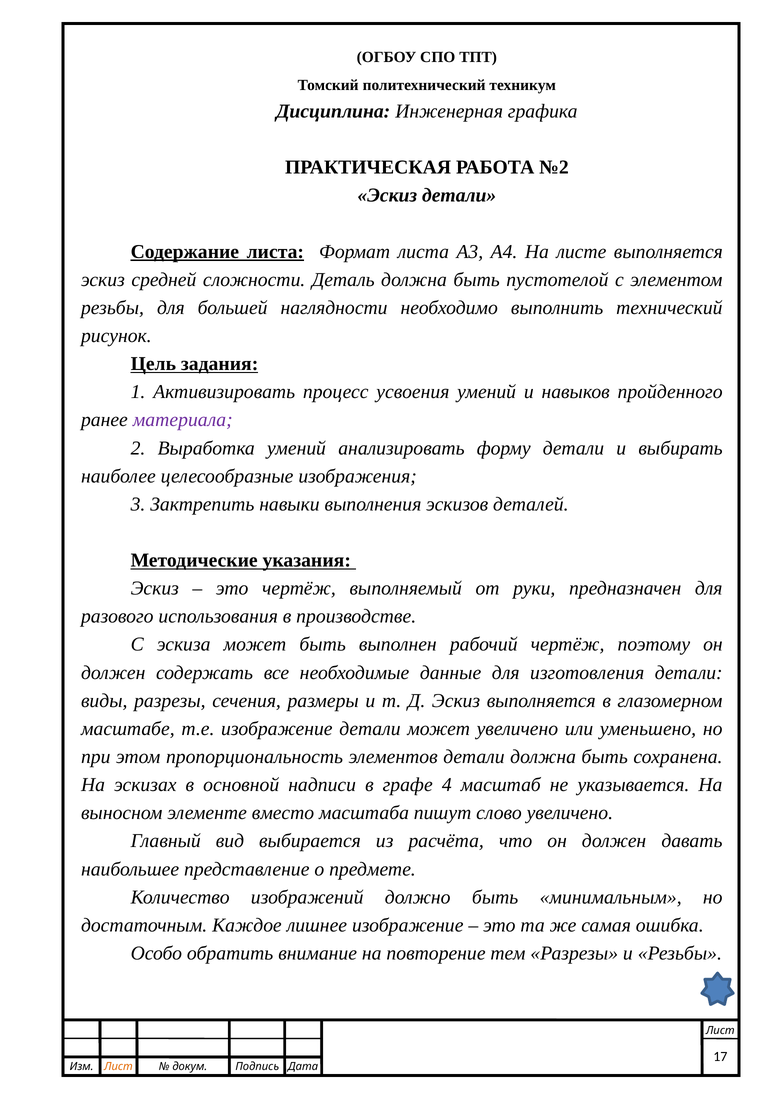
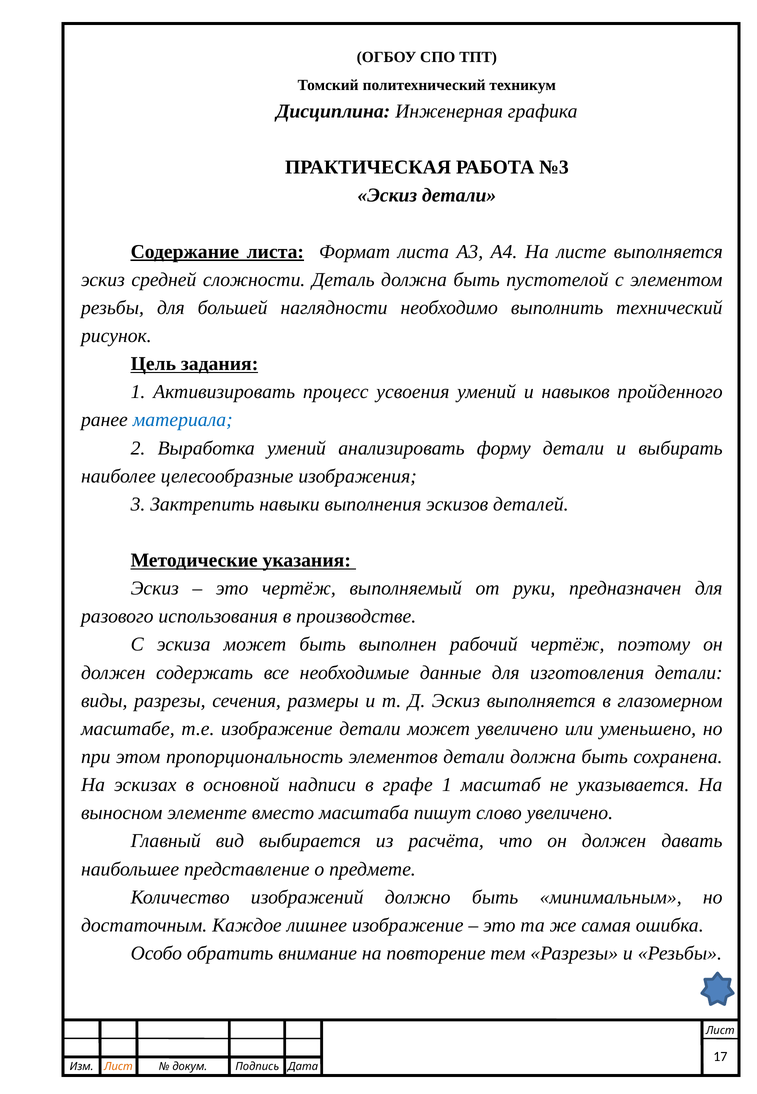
№2: №2 -> №3 (554, 167)
материала colour: purple -> blue (183, 420)
графе 4: 4 -> 1 (447, 784)
